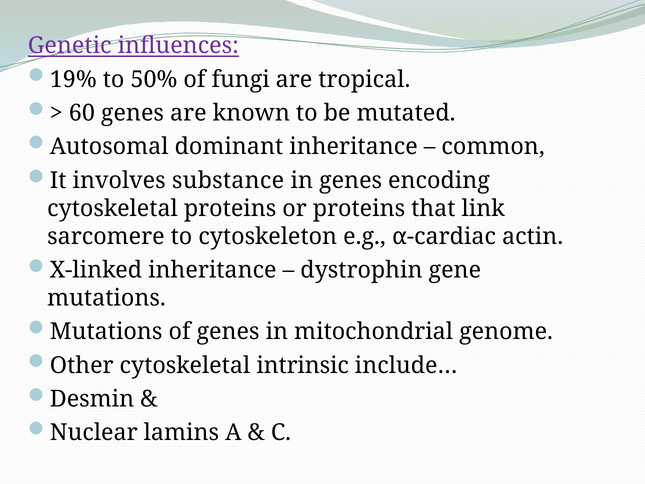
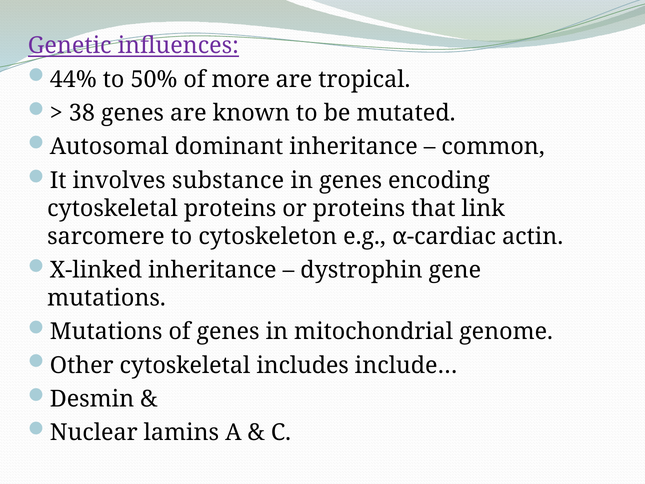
19%: 19% -> 44% (73, 79)
fungi: fungi -> more (241, 79)
60: 60 -> 38 (82, 113)
intrinsic: intrinsic -> includes (303, 365)
